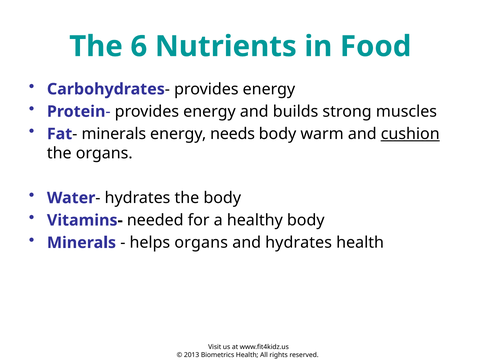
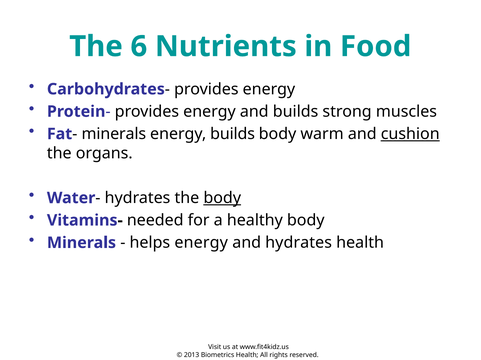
energy needs: needs -> builds (233, 134)
body underline: none -> present (222, 198)
helps organs: organs -> energy (201, 243)
